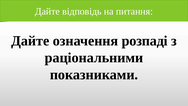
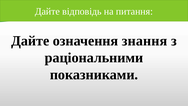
розпаді: розпаді -> знання (145, 41)
